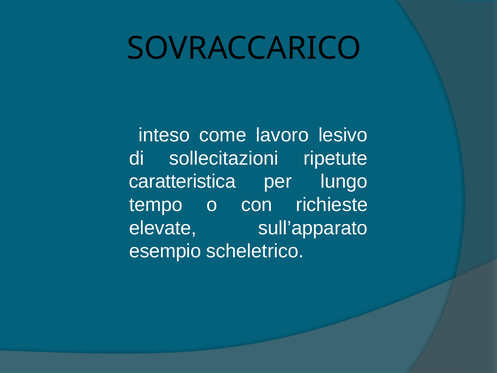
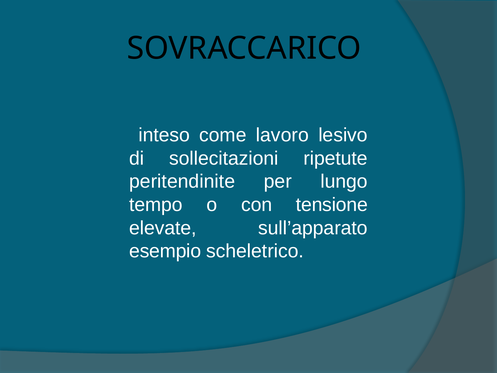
caratteristica: caratteristica -> peritendinite (182, 181)
richieste: richieste -> tensione (332, 205)
